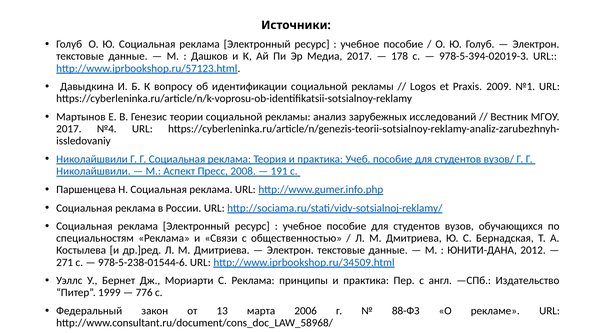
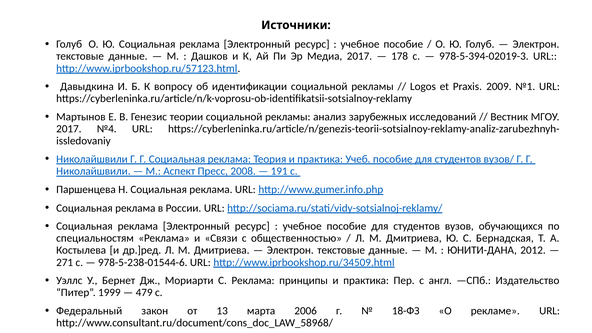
776: 776 -> 479 (144, 293)
88-ФЗ: 88-ФЗ -> 18-ФЗ (406, 311)
